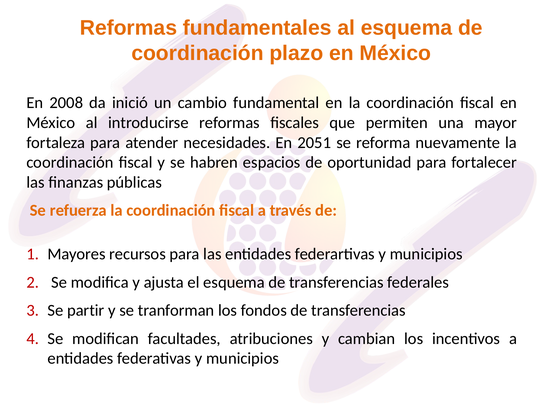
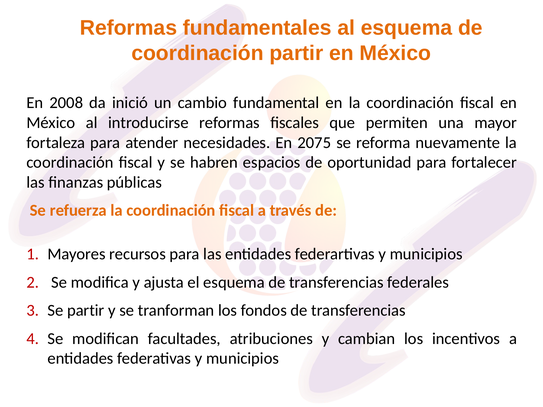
coordinación plazo: plazo -> partir (296, 53)
2051: 2051 -> 2075 (314, 143)
